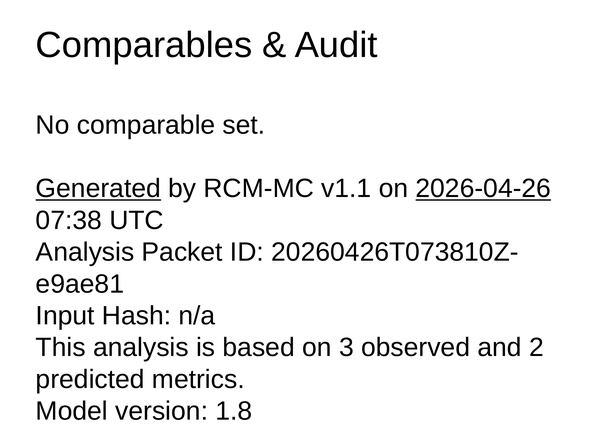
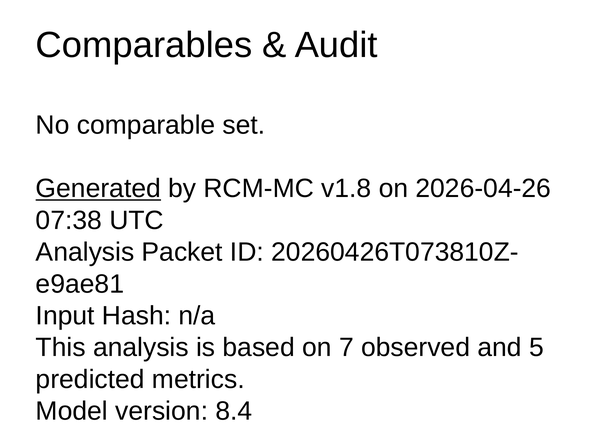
v1.1: v1.1 -> v1.8 (346, 189)
2026-04-26 underline: present -> none (483, 189)
3: 3 -> 7 (346, 348)
2: 2 -> 5 (536, 348)
1.8: 1.8 -> 8.4 (234, 411)
